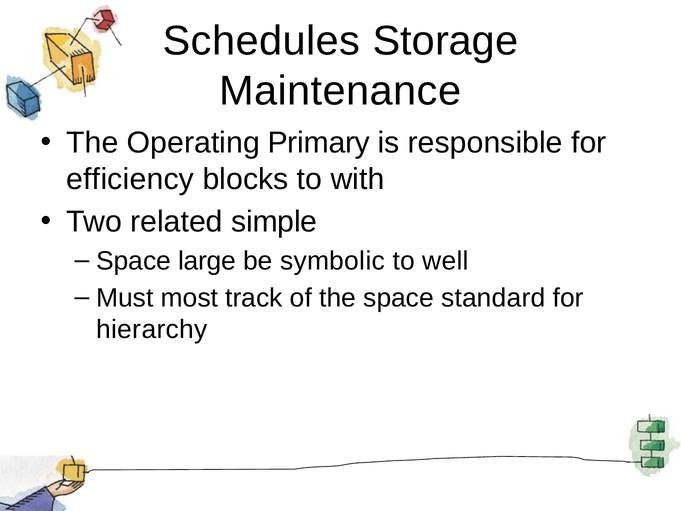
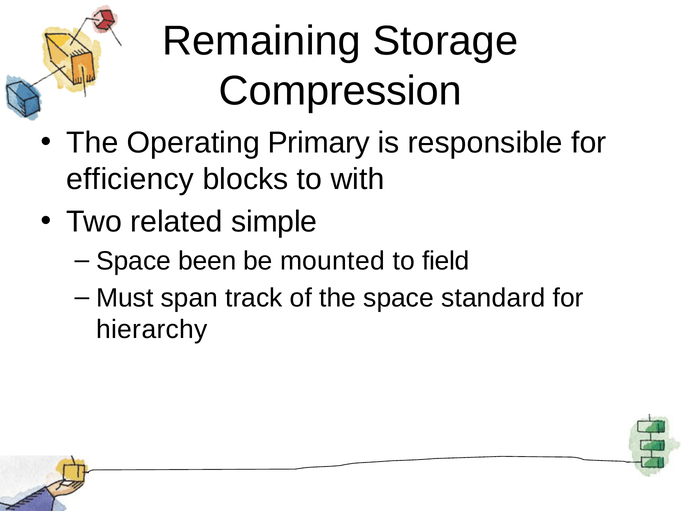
Schedules: Schedules -> Remaining (262, 41)
Maintenance: Maintenance -> Compression (340, 91)
large: large -> been (207, 261)
symbolic: symbolic -> mounted (332, 261)
well: well -> field (446, 261)
most: most -> span (189, 298)
